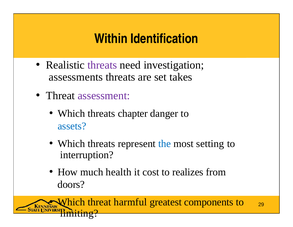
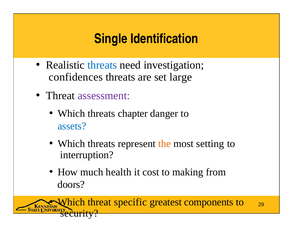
Within: Within -> Single (111, 39)
threats colour: purple -> blue (102, 65)
assessments: assessments -> confidences (76, 77)
takes: takes -> large (181, 77)
the colour: blue -> orange (165, 143)
realizes: realizes -> making (188, 172)
harmful: harmful -> specific (130, 202)
limiting: limiting -> security (79, 213)
